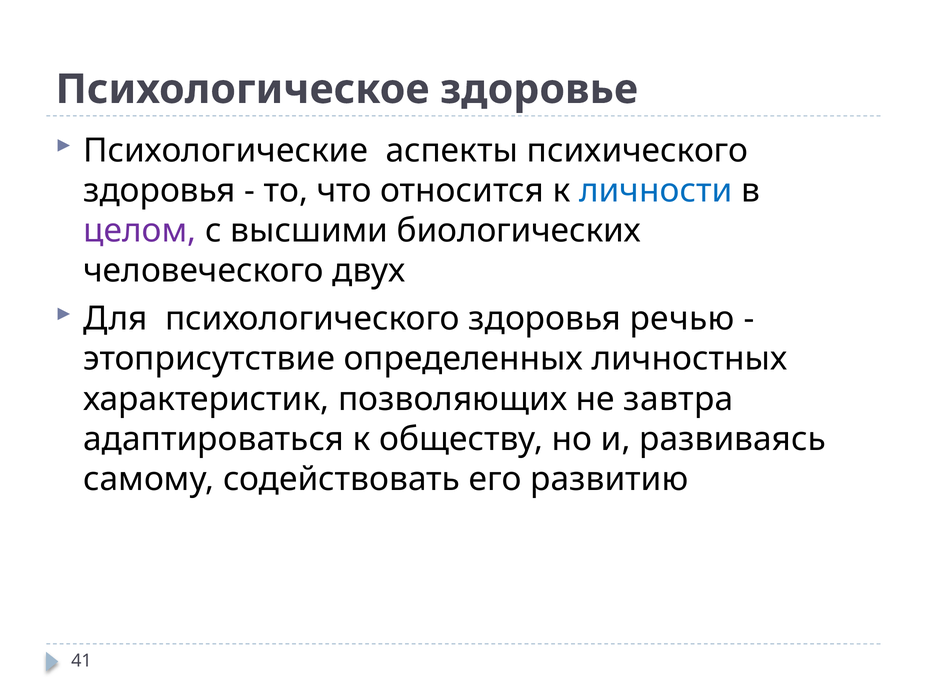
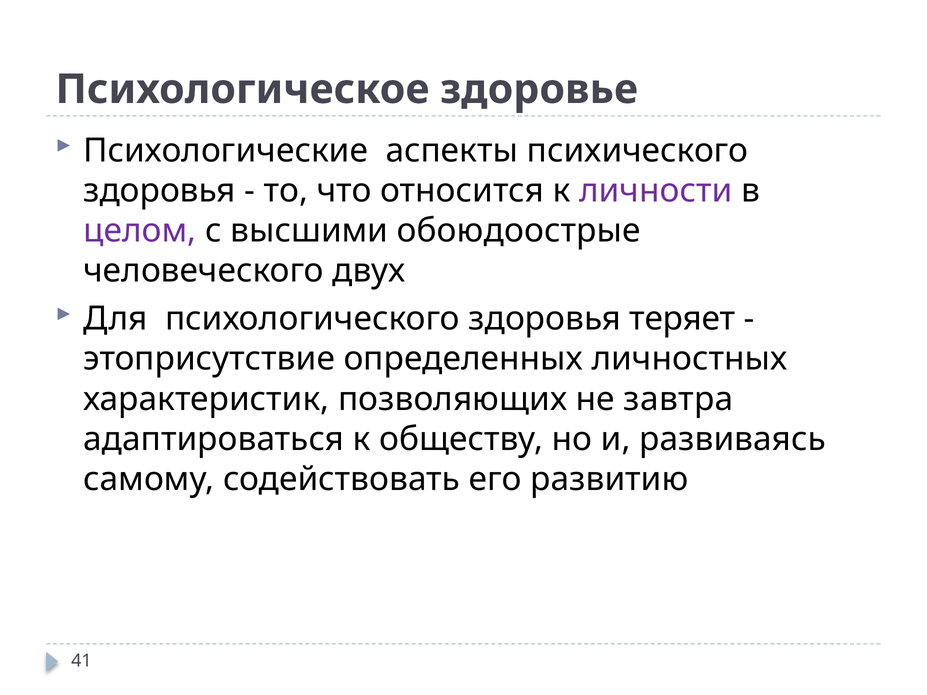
личности colour: blue -> purple (656, 191)
биологических: биологических -> обоюдоострые (519, 231)
речью: речью -> теряет (682, 319)
